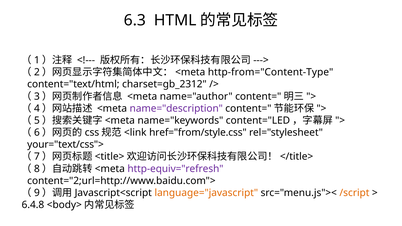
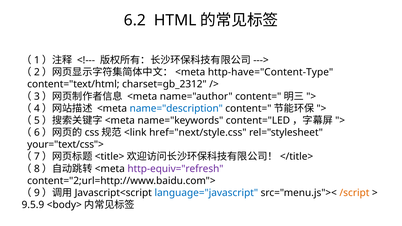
6.3: 6.3 -> 6.2 (135, 20)
http-from="Content-Type: http-from="Content-Type -> http-have="Content-Type (271, 72)
name="description colour: purple -> blue (176, 108)
href="from/style.css: href="from/style.css -> href="next/style.css (198, 133)
language="javascript colour: orange -> blue (206, 193)
6.4.8: 6.4.8 -> 9.5.9 (33, 205)
